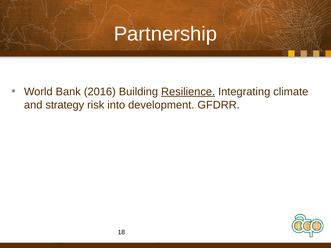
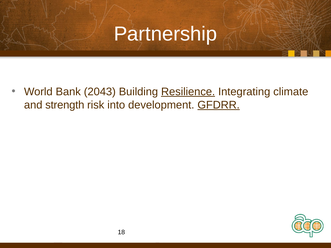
2016: 2016 -> 2043 (100, 92)
strategy: strategy -> strength (65, 105)
GFDRR underline: none -> present (219, 105)
